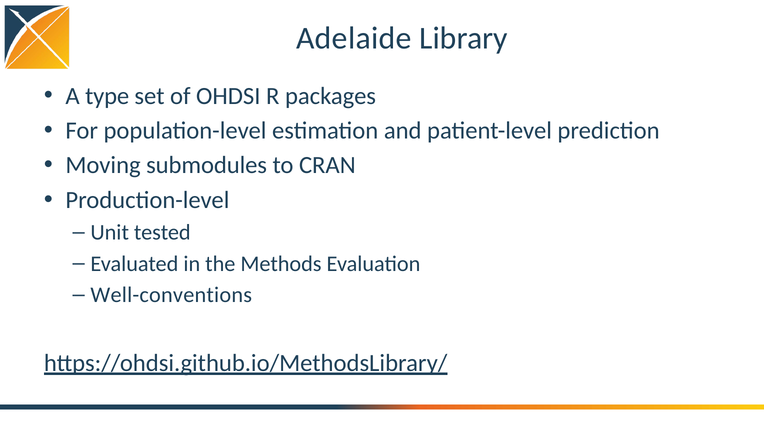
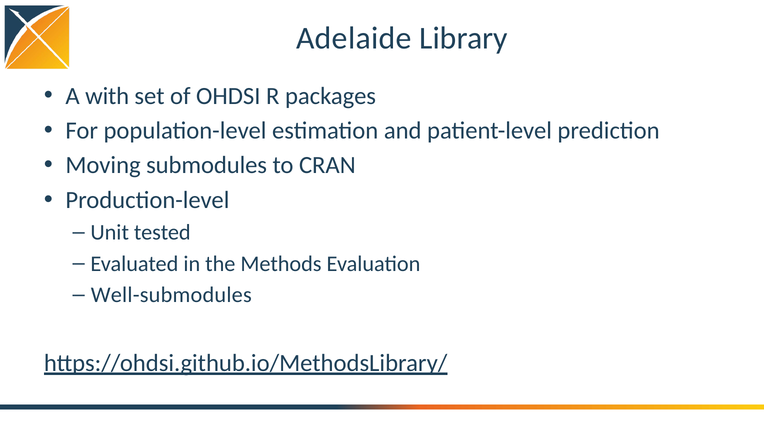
type: type -> with (107, 96)
Well-conventions: Well-conventions -> Well-submodules (171, 295)
